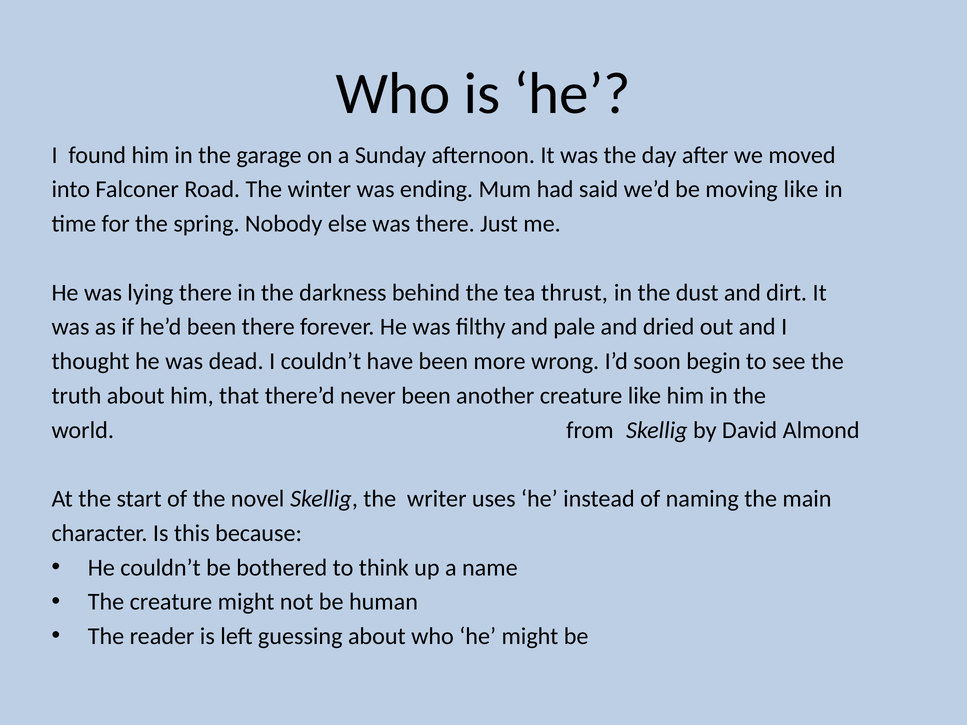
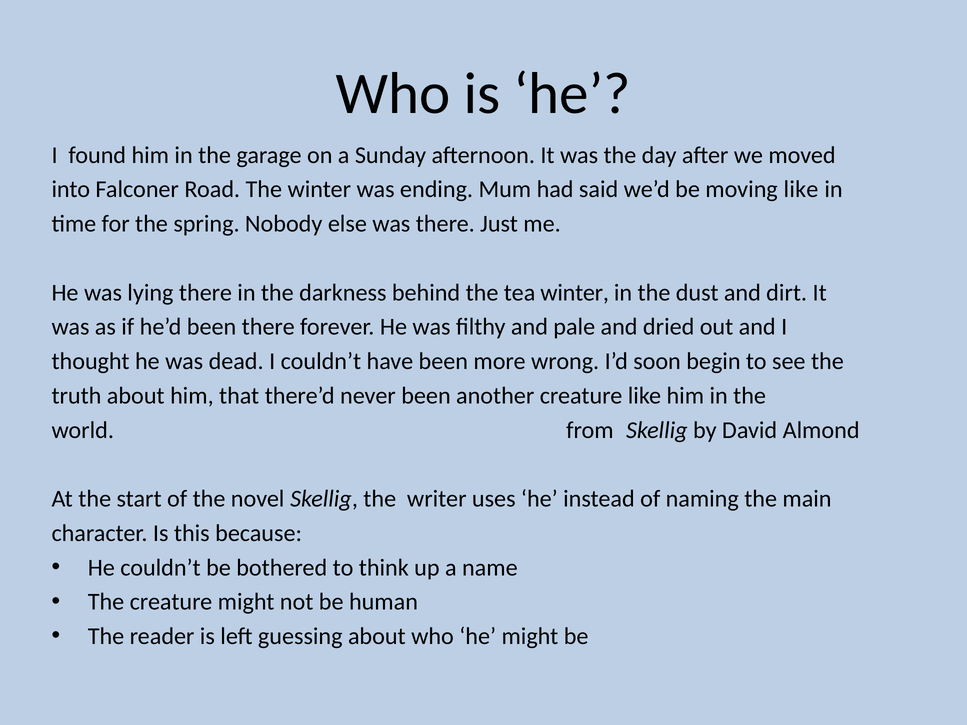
tea thrust: thrust -> winter (575, 293)
